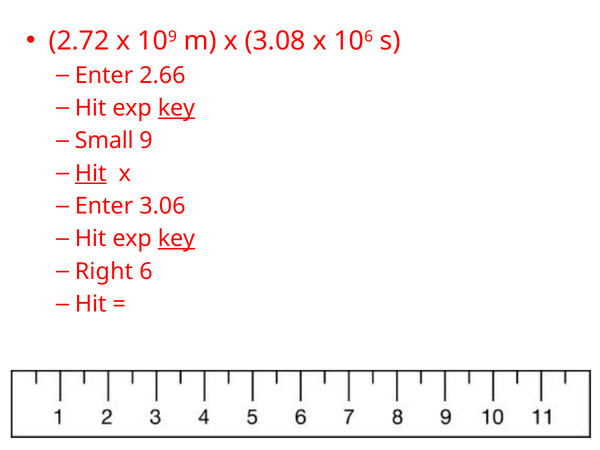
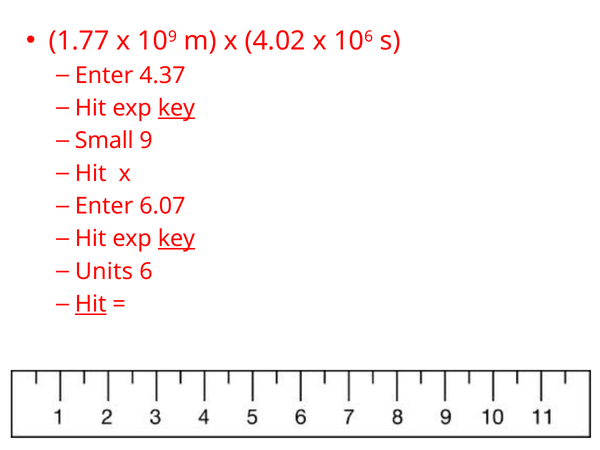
2.72: 2.72 -> 1.77 (79, 41)
3.08: 3.08 -> 4.02 (275, 41)
2.66: 2.66 -> 4.37 (162, 75)
Hit underline: present -> none (91, 173)
3.06: 3.06 -> 6.07 (162, 206)
Right: Right -> Units (104, 271)
Hit underline: none -> present (91, 304)
